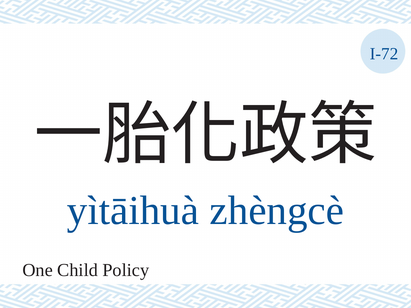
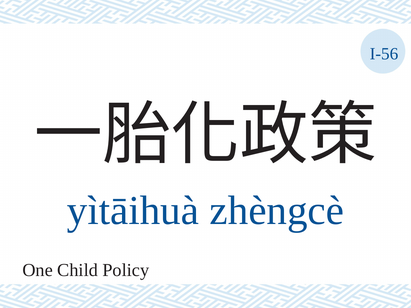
I-72: I-72 -> I-56 (384, 54)
